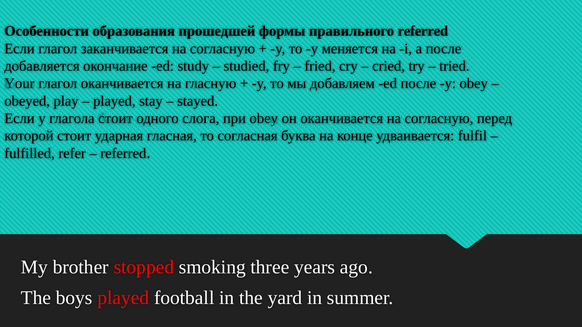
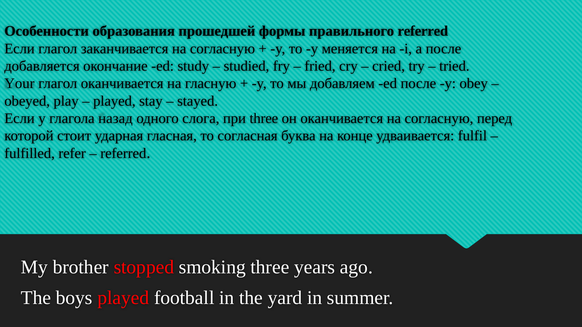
глагола стоит: стоит -> назад (115, 118)
при obey: obey -> three (264, 118)
